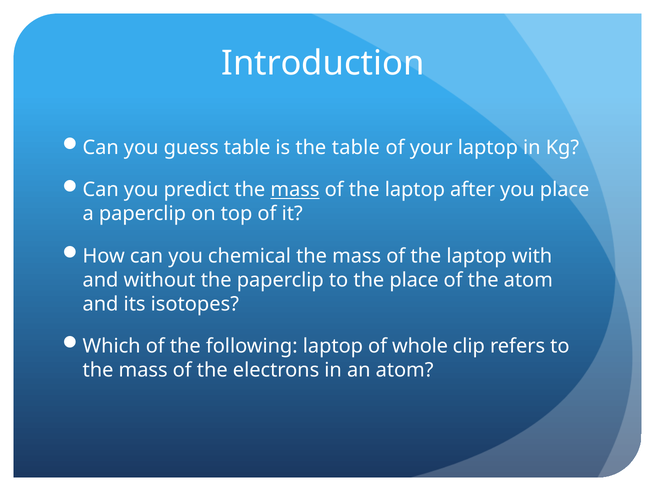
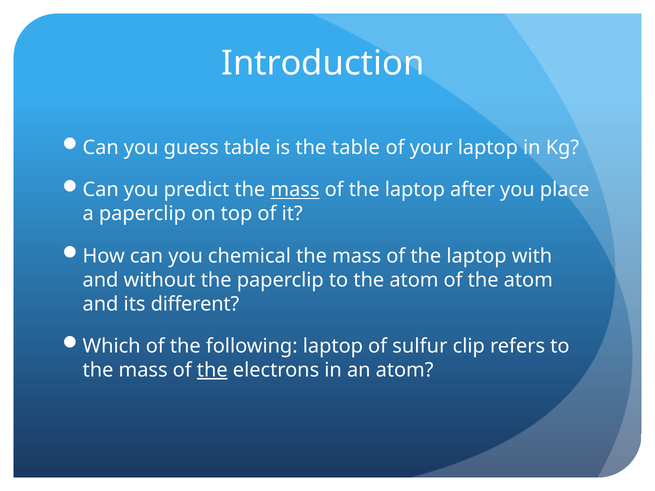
to the place: place -> atom (414, 280)
isotopes: isotopes -> different (195, 304)
whole: whole -> sulfur (420, 346)
the underline: none -> present (212, 370)
